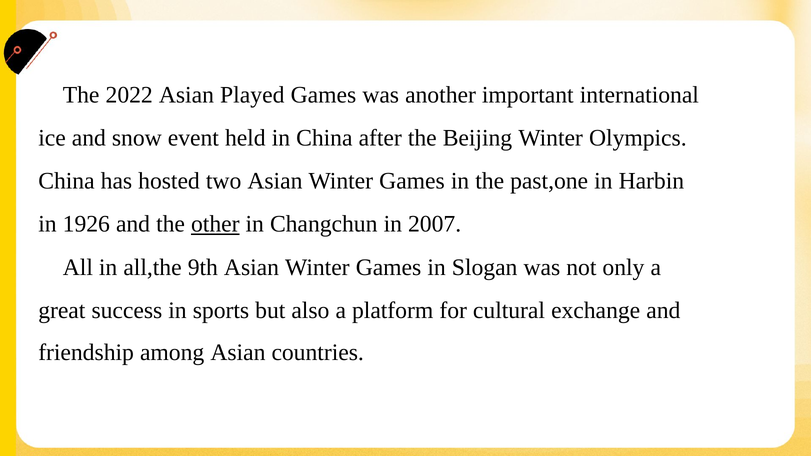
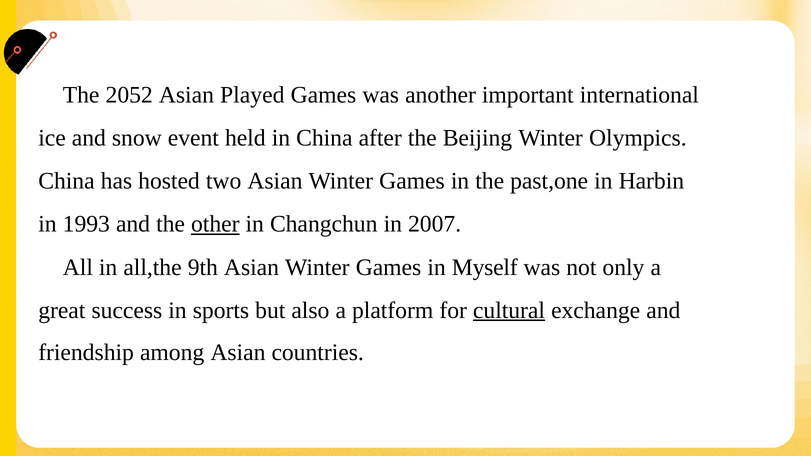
2022: 2022 -> 2052 (129, 95)
1926: 1926 -> 1993 (86, 224)
Slogan: Slogan -> Myself (485, 267)
cultural underline: none -> present (509, 310)
